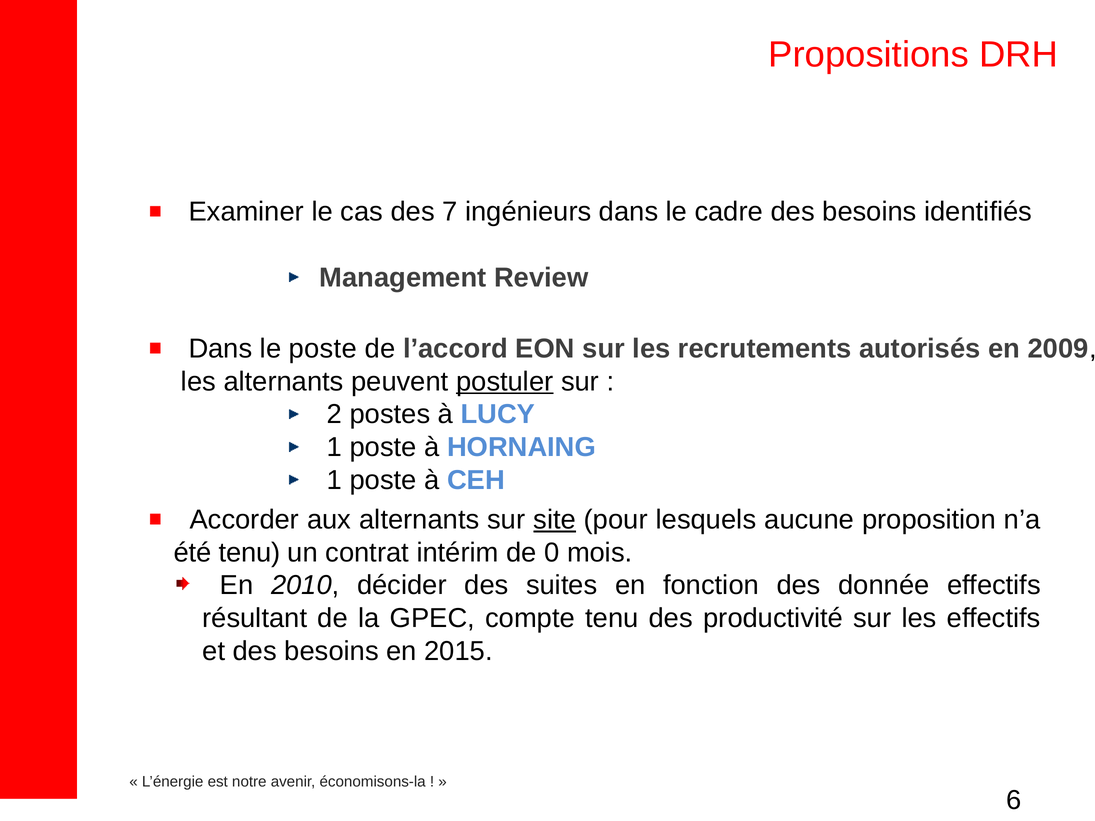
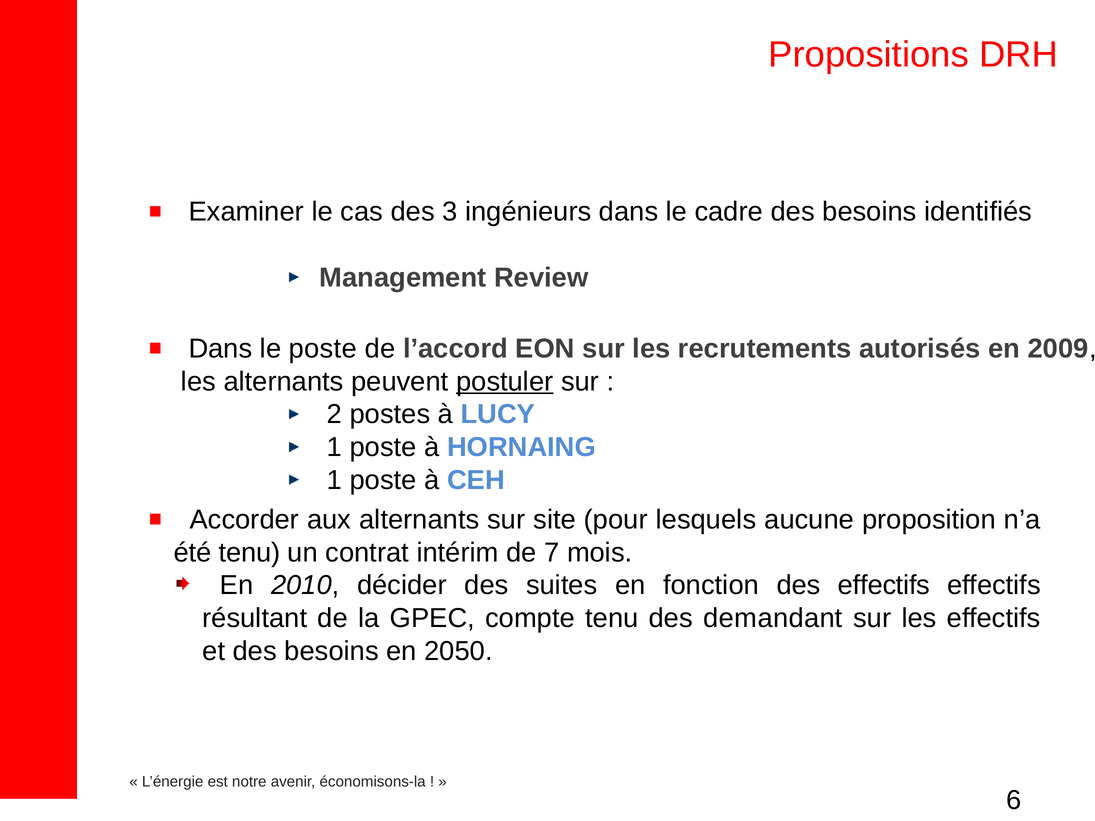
7: 7 -> 3 (450, 212)
site underline: present -> none (555, 520)
0: 0 -> 7 (552, 553)
des donnée: donnée -> effectifs (884, 586)
productivité: productivité -> demandant (773, 618)
2015: 2015 -> 2050 (459, 651)
